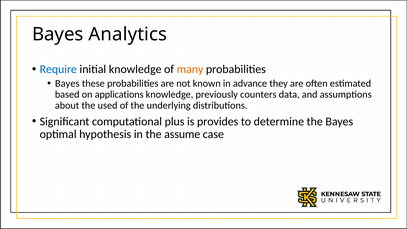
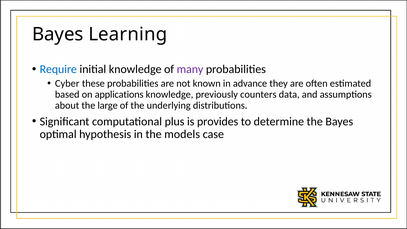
Analytics: Analytics -> Learning (128, 34)
many colour: orange -> purple (190, 69)
Bayes: Bayes -> Cyber (67, 83)
used: used -> large (108, 105)
assume: assume -> models (182, 134)
